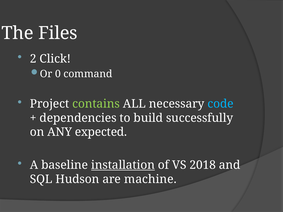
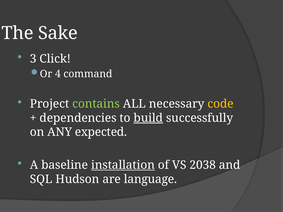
Files: Files -> Sake (58, 33)
2: 2 -> 3 (33, 59)
0: 0 -> 4 (58, 74)
code colour: light blue -> yellow (221, 104)
build underline: none -> present (148, 118)
2018: 2018 -> 2038 (203, 165)
machine: machine -> language (151, 179)
